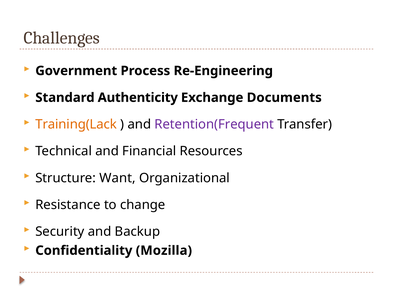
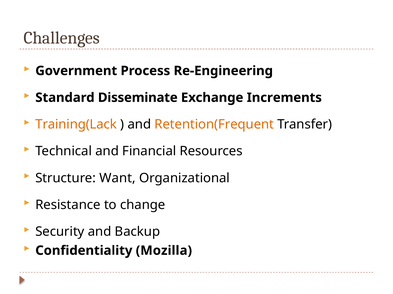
Authenticity: Authenticity -> Disseminate (138, 98)
Documents: Documents -> Increments (284, 98)
Retention(Frequent colour: purple -> orange (214, 125)
